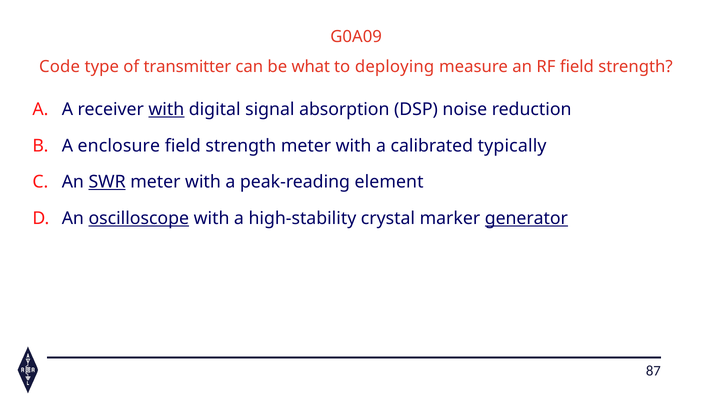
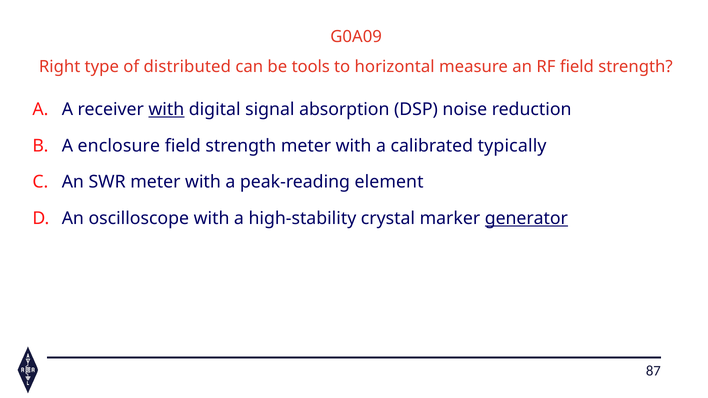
Code: Code -> Right (60, 67)
transmitter: transmitter -> distributed (187, 67)
what: what -> tools (311, 67)
deploying: deploying -> horizontal (395, 67)
SWR underline: present -> none (107, 182)
oscilloscope underline: present -> none (139, 218)
